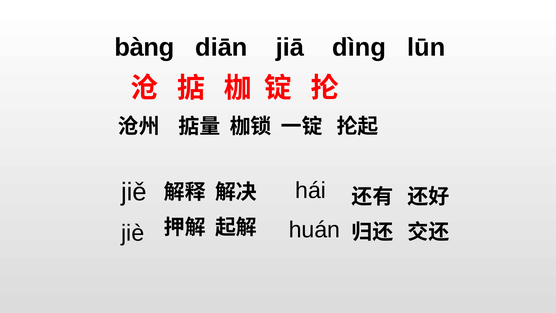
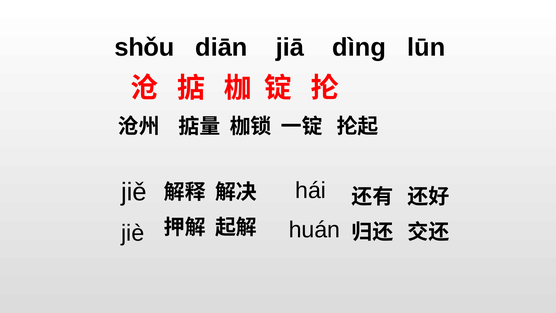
bàng: bàng -> shǒu (144, 47)
